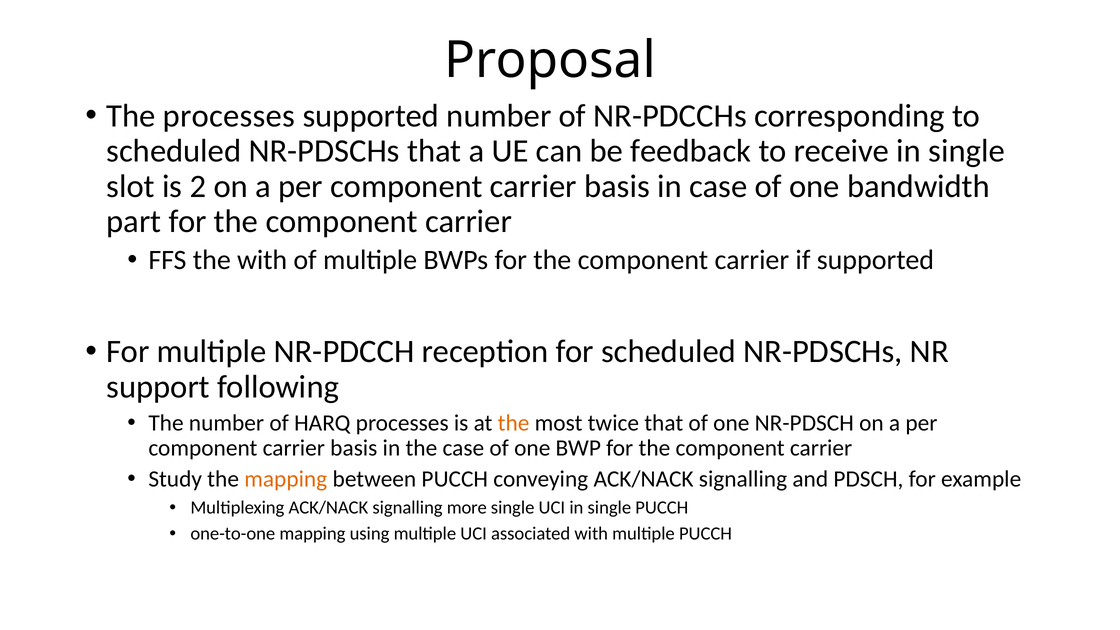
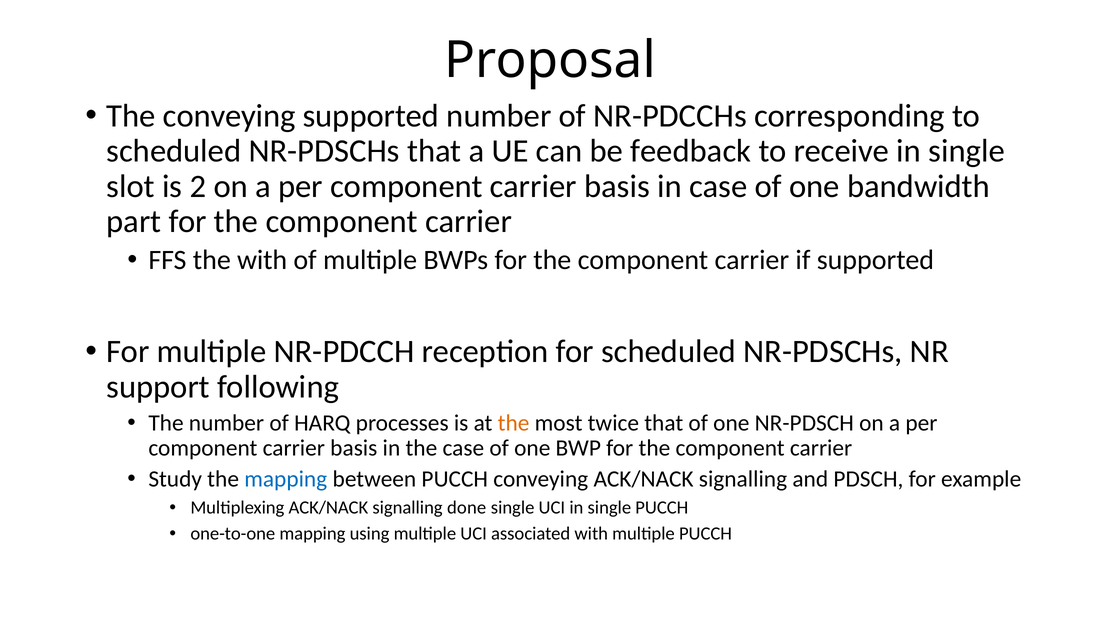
The processes: processes -> conveying (229, 116)
mapping colour: orange -> blue (286, 479)
more: more -> done (467, 508)
